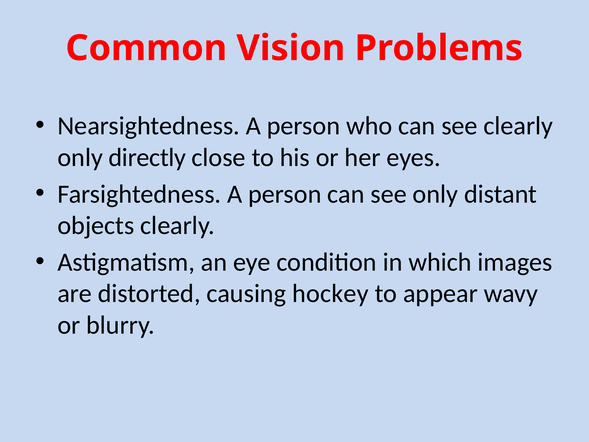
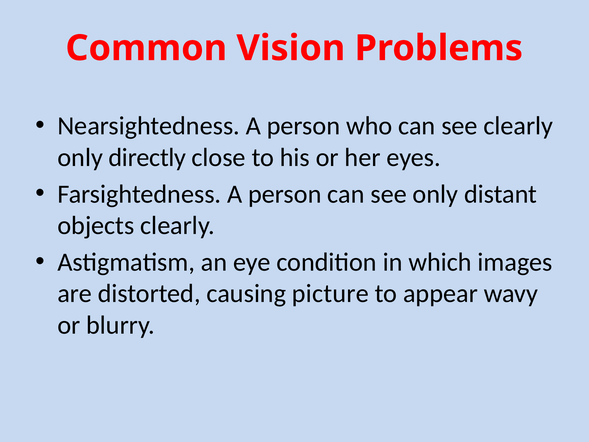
hockey: hockey -> picture (330, 293)
